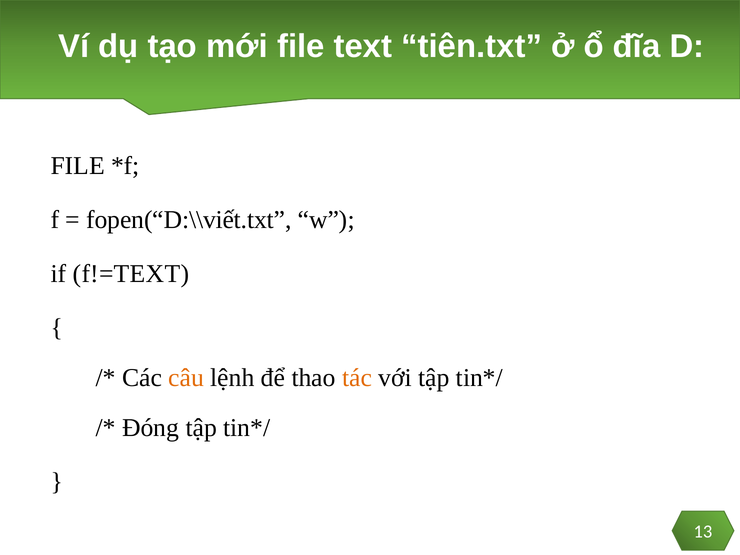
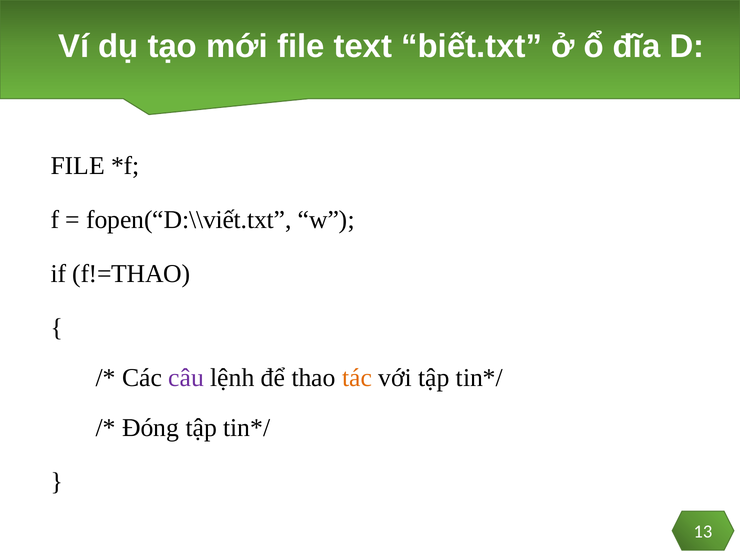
tiên.txt: tiên.txt -> biết.txt (472, 46)
f!=TEXT: f!=TEXT -> f!=THAO (131, 274)
câu colour: orange -> purple (186, 378)
